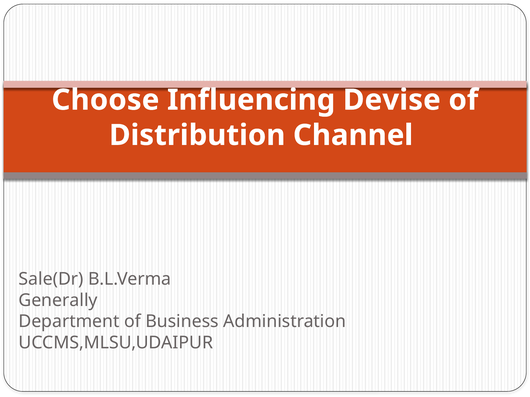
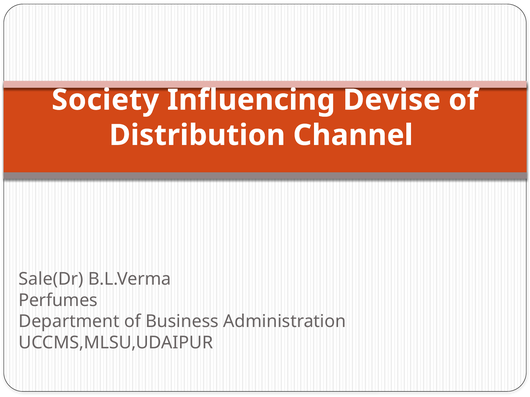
Choose: Choose -> Society (105, 100)
Generally: Generally -> Perfumes (58, 301)
